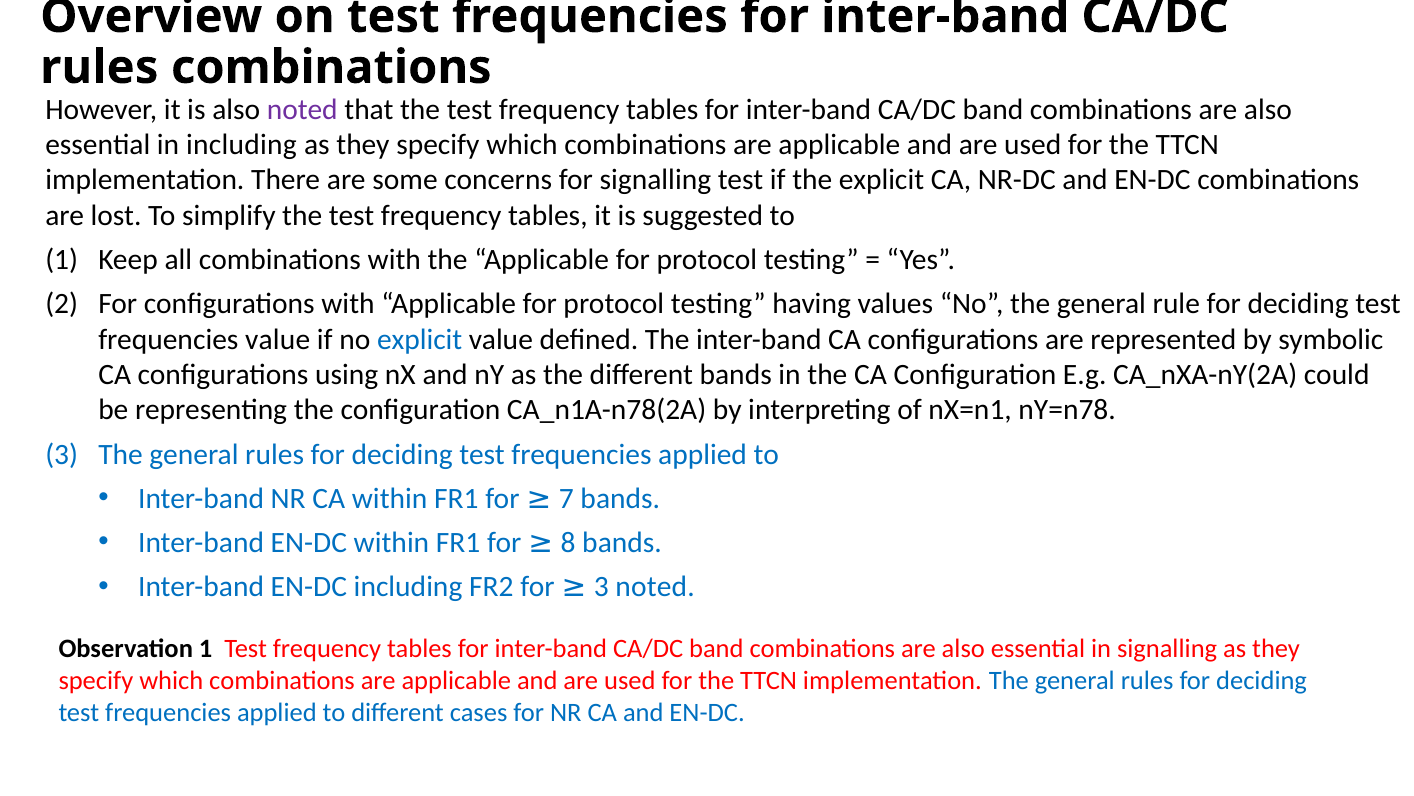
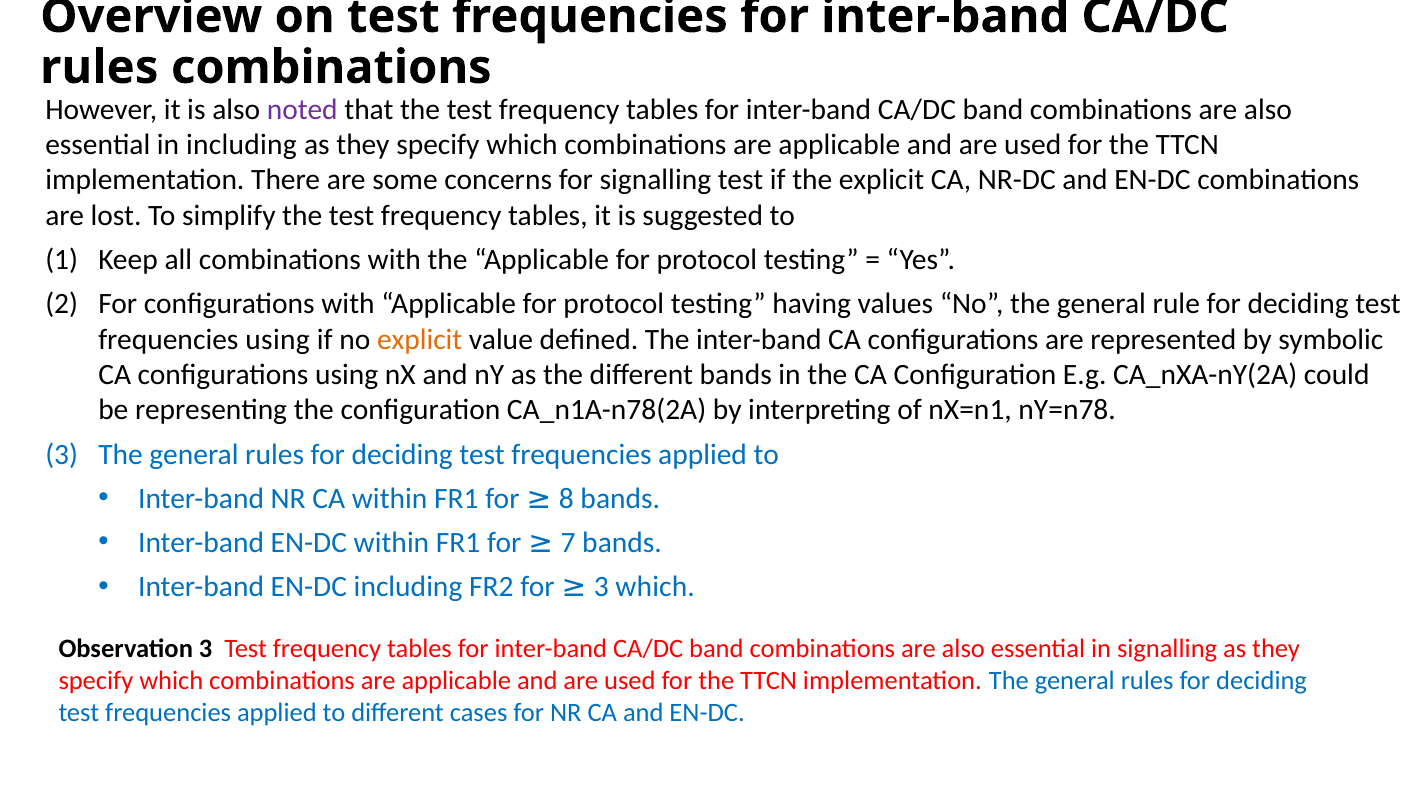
frequencies value: value -> using (278, 339)
explicit colour: blue -> orange (420, 339)
7: 7 -> 8 (566, 498)
8: 8 -> 7 (568, 543)
3 noted: noted -> which (655, 587)
Observation 1: 1 -> 3 (206, 649)
